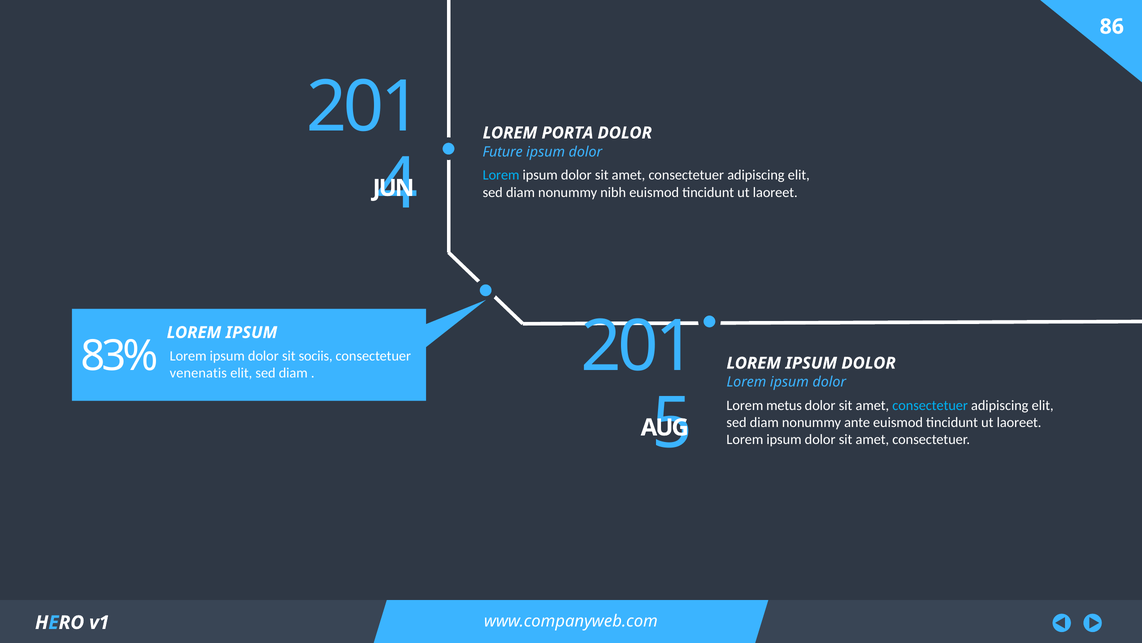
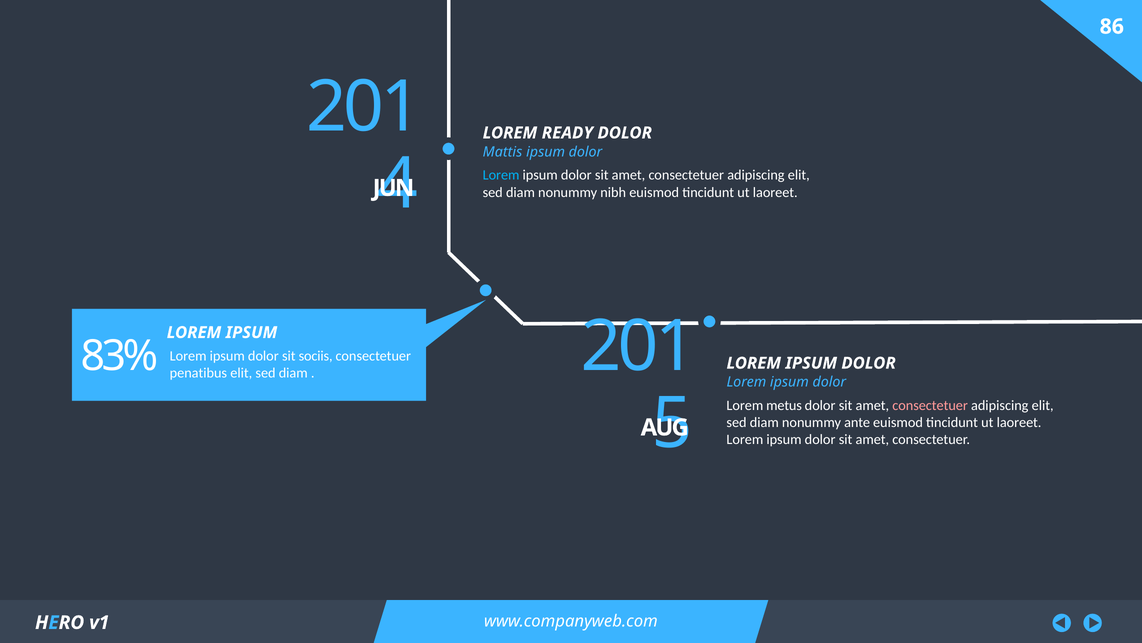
PORTA: PORTA -> READY (567, 133)
Future: Future -> Mattis (503, 152)
venenatis: venenatis -> penatibus (198, 373)
consectetuer colour: light blue -> pink (930, 405)
